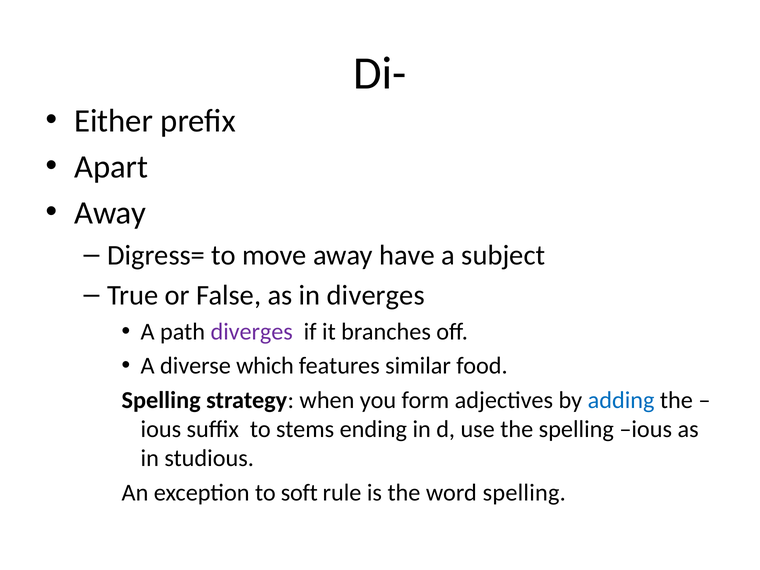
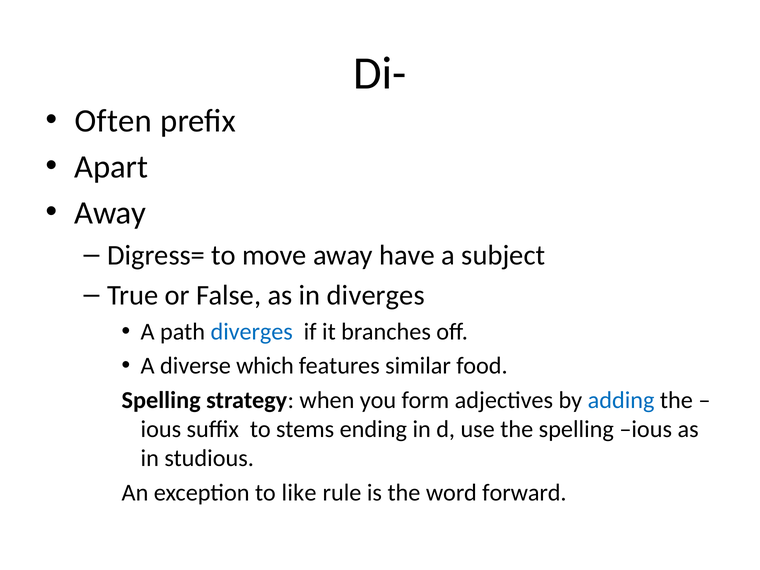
Either: Either -> Often (113, 121)
diverges colour: purple -> blue (252, 332)
soft: soft -> like (299, 493)
word spelling: spelling -> forward (524, 493)
